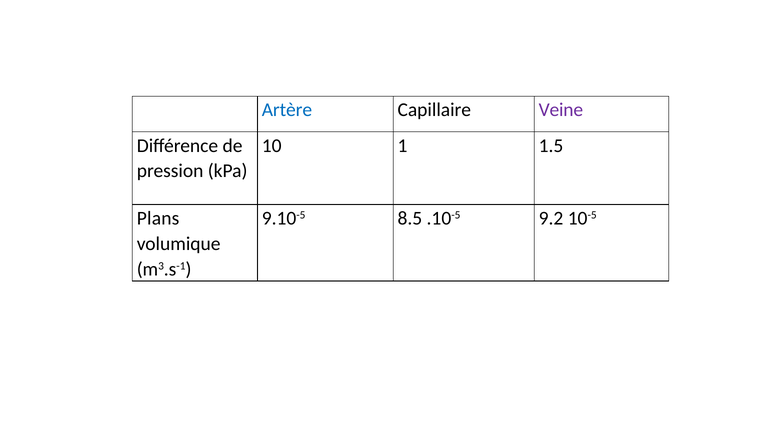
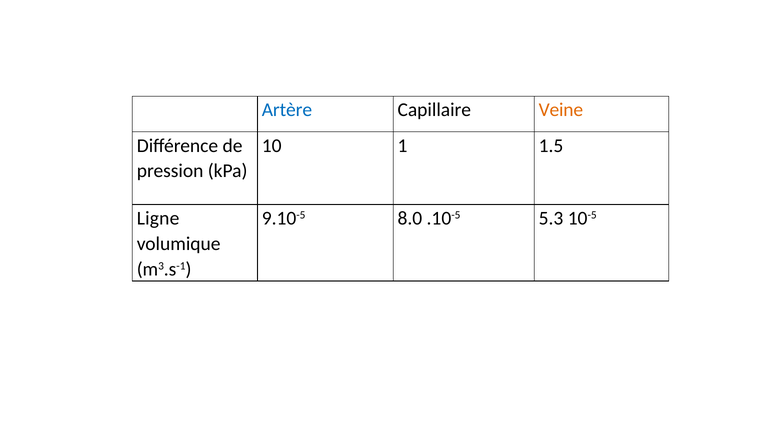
Veine colour: purple -> orange (561, 110)
Plans: Plans -> Ligne (158, 218)
8.5: 8.5 -> 8.0 (410, 218)
9.2: 9.2 -> 5.3 (551, 218)
